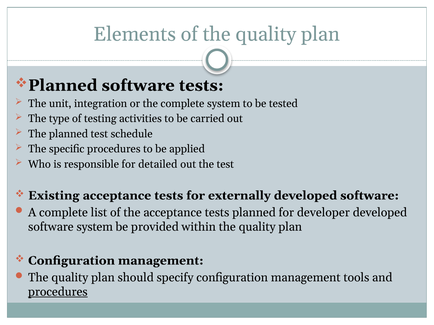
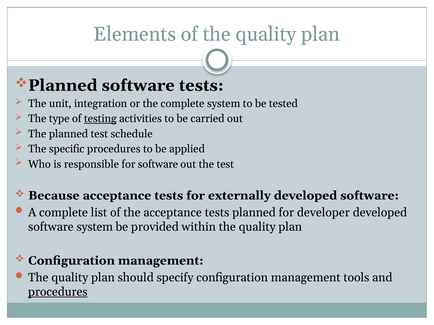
testing underline: none -> present (100, 119)
for detailed: detailed -> software (158, 164)
Existing: Existing -> Because (54, 196)
